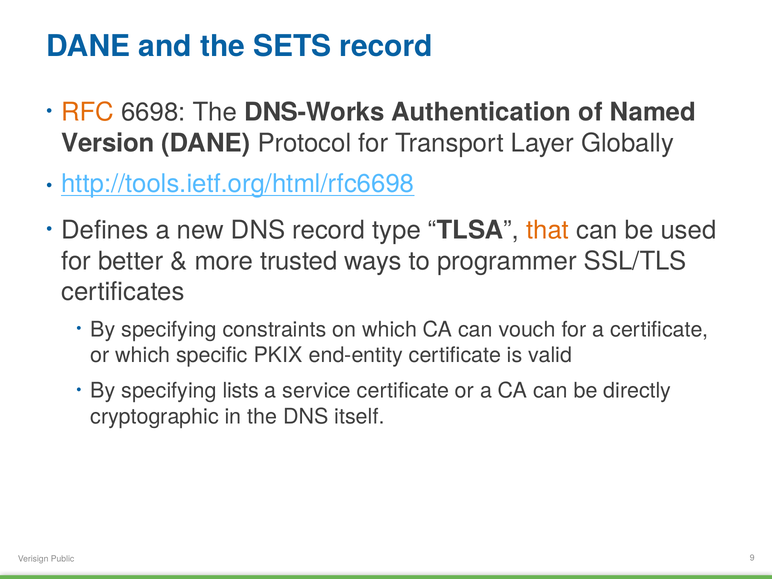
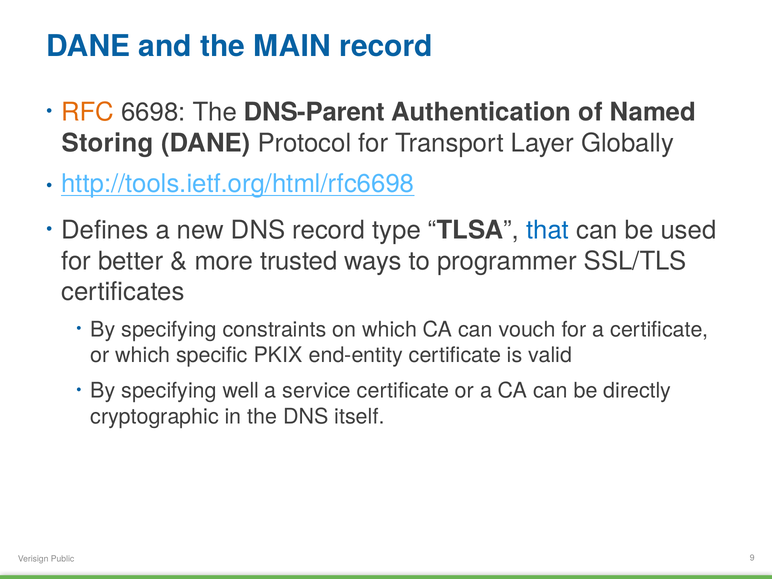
SETS: SETS -> MAIN (292, 46)
DNS-Works: DNS-Works -> DNS-Parent (314, 112)
Version: Version -> Storing (107, 143)
that colour: orange -> blue (548, 230)
lists: lists -> well (241, 391)
